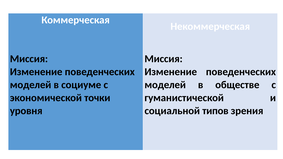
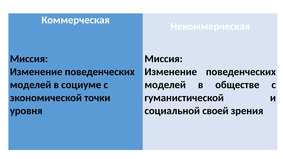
типов: типов -> своей (215, 111)
